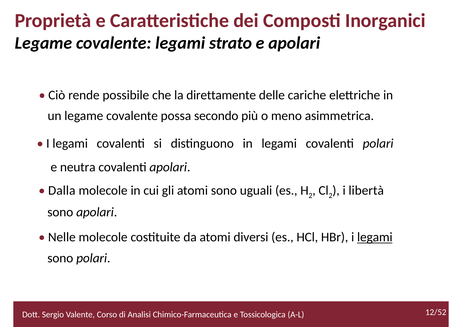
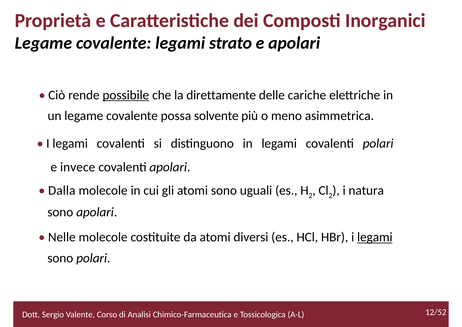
possibile underline: none -> present (126, 95)
secondo: secondo -> solvente (216, 116)
neutra: neutra -> invece (78, 167)
libertà: libertà -> natura (366, 190)
